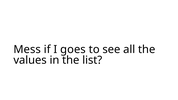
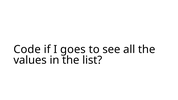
Mess: Mess -> Code (27, 49)
